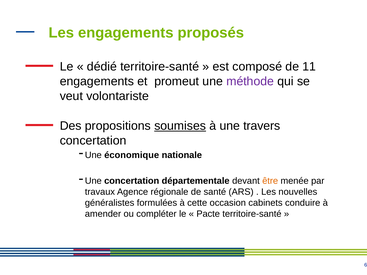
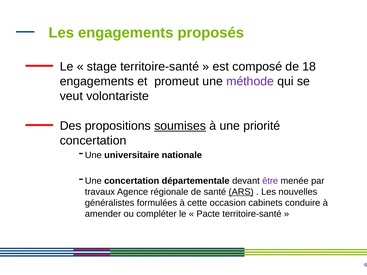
dédié: dédié -> stage (102, 67)
11: 11 -> 18 (309, 67)
travers: travers -> priorité (262, 126)
économique: économique -> universitaire (132, 155)
être colour: orange -> purple (270, 181)
ARS underline: none -> present (241, 192)
